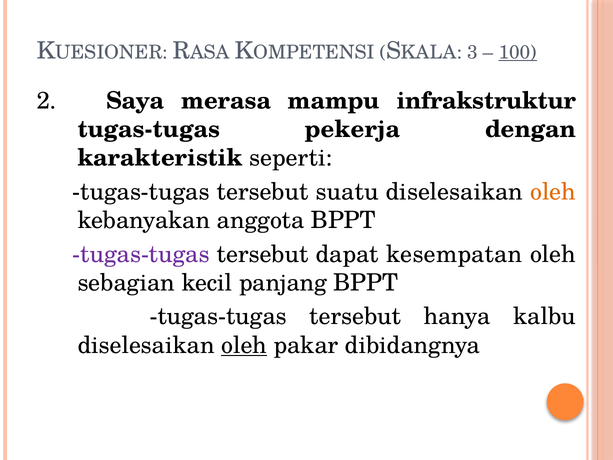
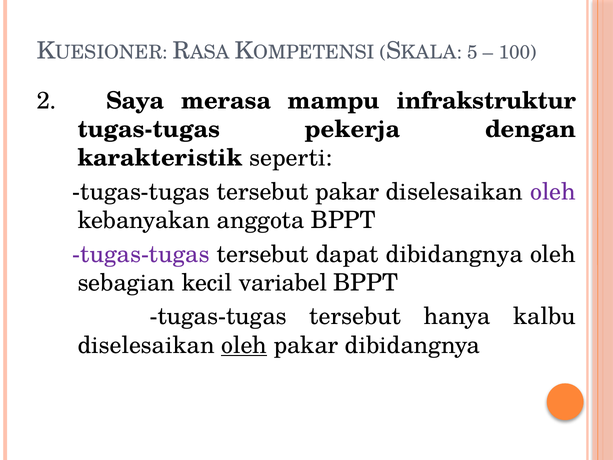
3: 3 -> 5 (472, 52)
100 underline: present -> none (518, 52)
tersebut suatu: suatu -> pakar (347, 192)
oleh colour: orange -> purple (553, 192)
dapat kesempatan: kesempatan -> dibidangnya (454, 254)
panjang: panjang -> variabel (283, 283)
